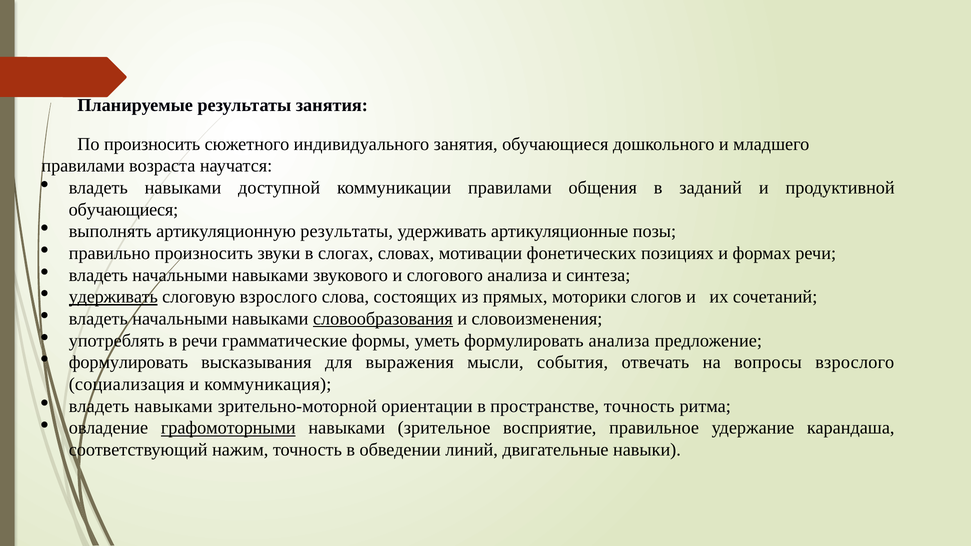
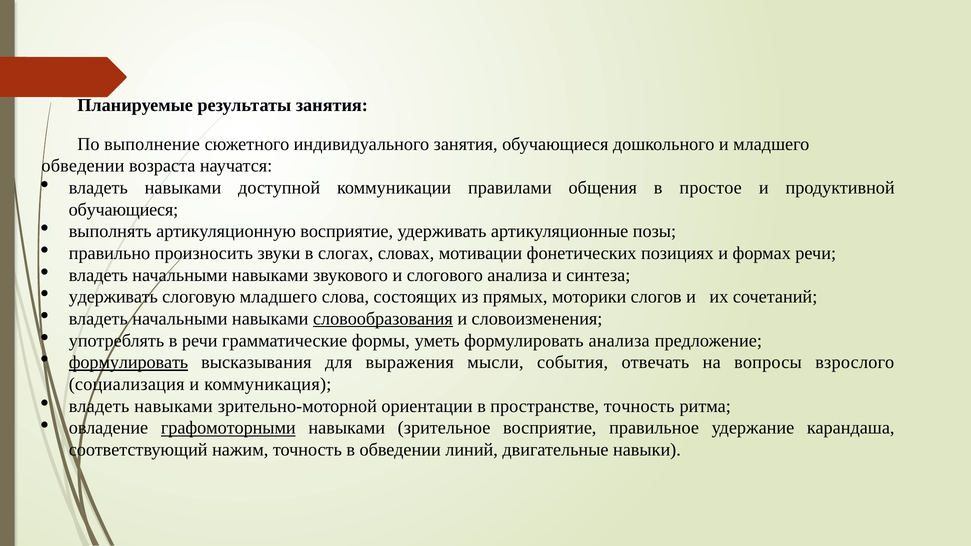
По произносить: произносить -> выполнение (152, 144)
правилами: правилами -> обведении (83, 166)
заданий: заданий -> простое (711, 188)
артикуляционную результаты: результаты -> восприятие (347, 232)
удерживать underline: present -> none (113, 297)
слоговую взрослого: взрослого -> младшего (278, 297)
формулировать underline: none -> present (128, 363)
